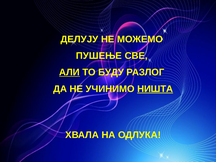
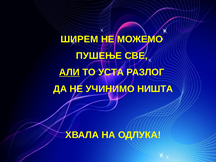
ДЕЛУЈУ: ДЕЛУЈУ -> ШИРЕМ (79, 39)
БУДУ: БУДУ -> УСТА (111, 72)
НИШТА underline: present -> none (155, 89)
